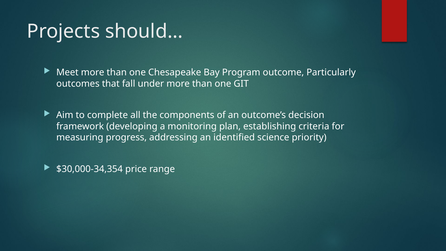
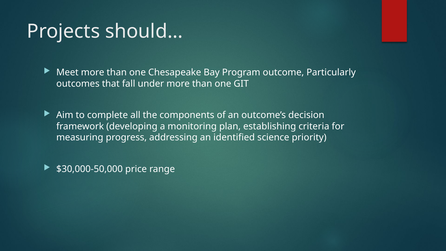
$30,000-34,354: $30,000-34,354 -> $30,000-50,000 (90, 169)
